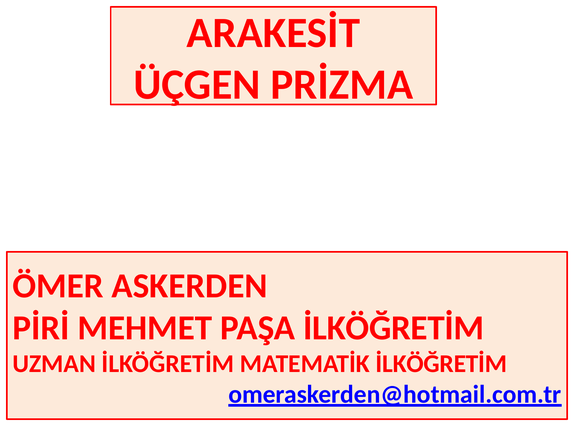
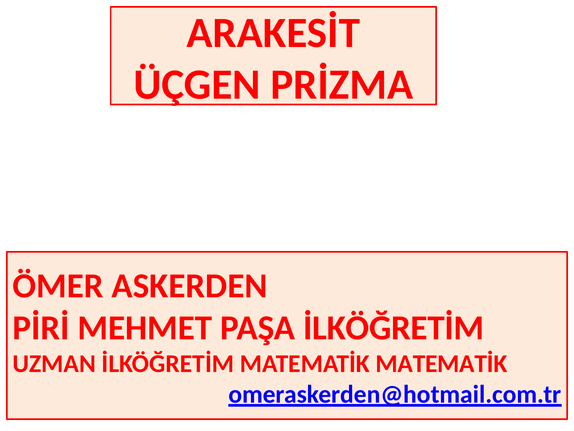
MATEMATİK İLKÖĞRETİM: İLKÖĞRETİM -> MATEMATİK (441, 363)
